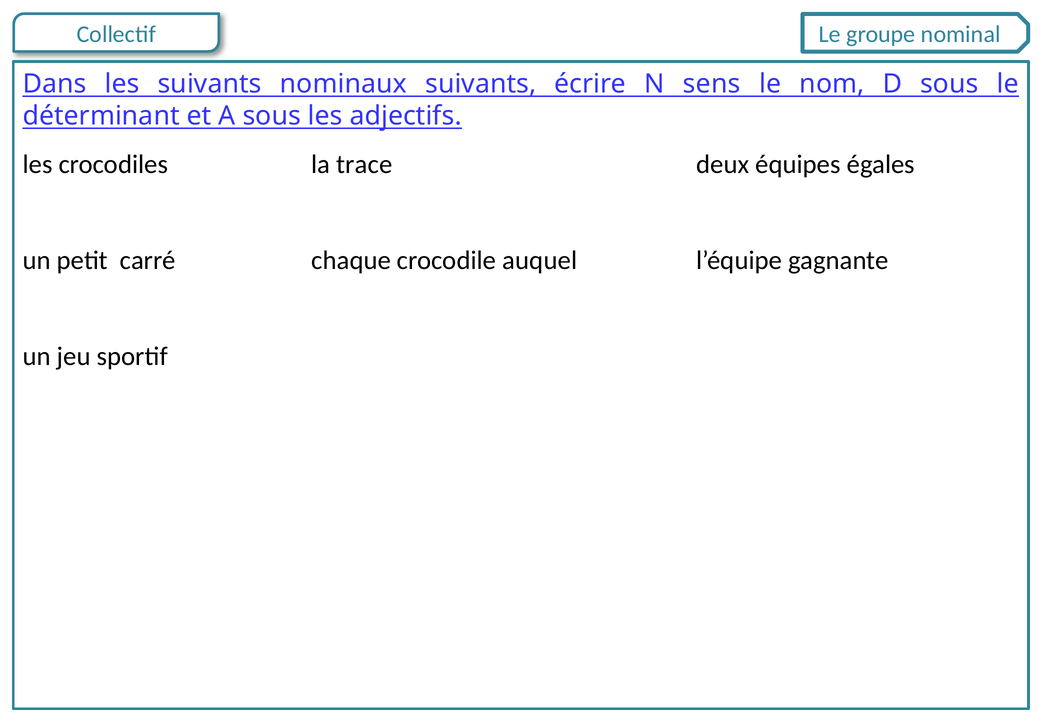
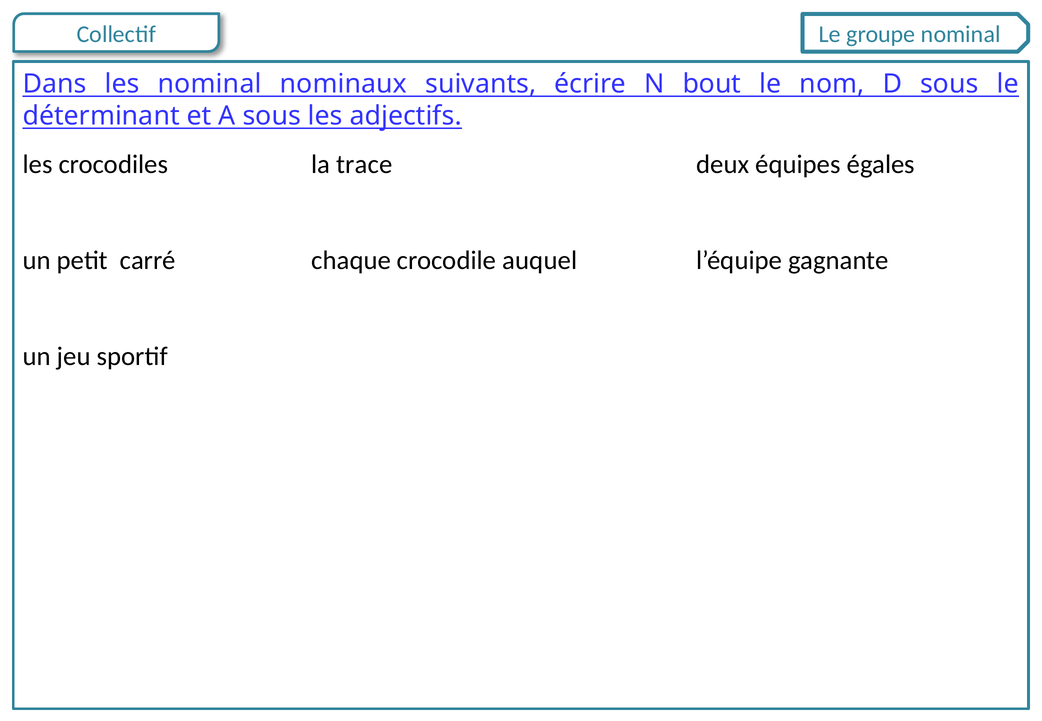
les suivants: suivants -> nominal (210, 84)
sens: sens -> bout (712, 84)
